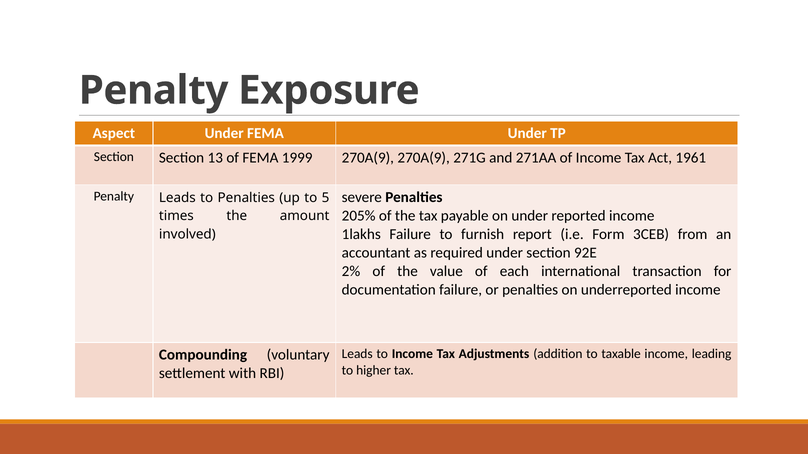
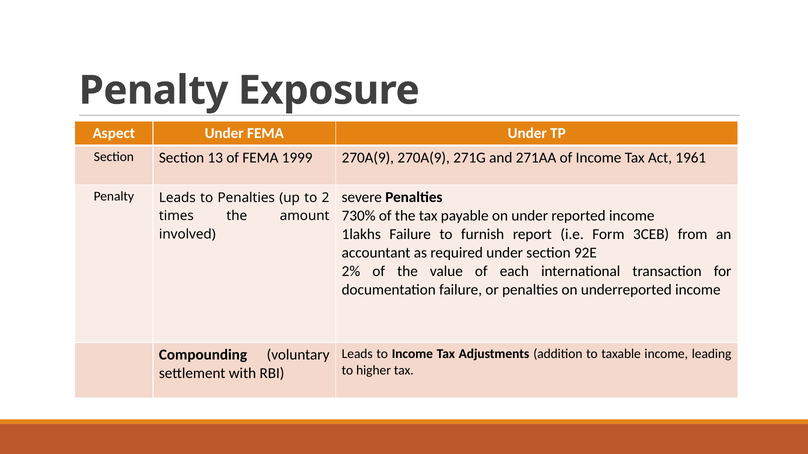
5: 5 -> 2 (326, 198)
205%: 205% -> 730% (359, 216)
